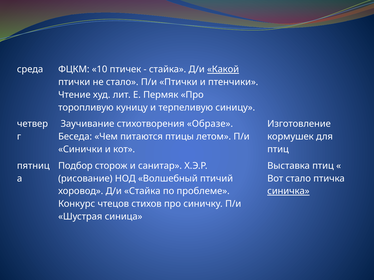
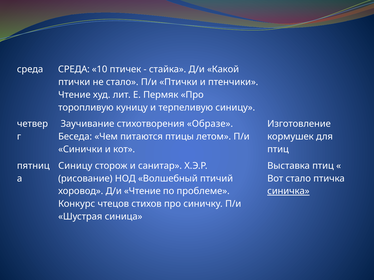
среда ФЦКМ: ФЦКМ -> СРЕДА (74, 69)
Какой underline: present -> none (223, 69)
Подбор: Подбор -> Синицу (75, 166)
Д/и Стайка: Стайка -> Чтение (142, 191)
